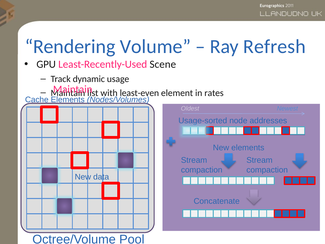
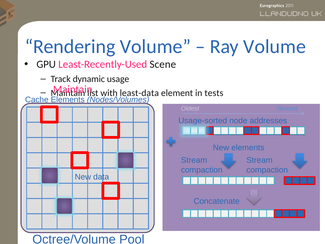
Ray Refresh: Refresh -> Volume (275, 47)
least-even: least-even -> least-data (139, 93)
rates: rates -> tests (214, 93)
